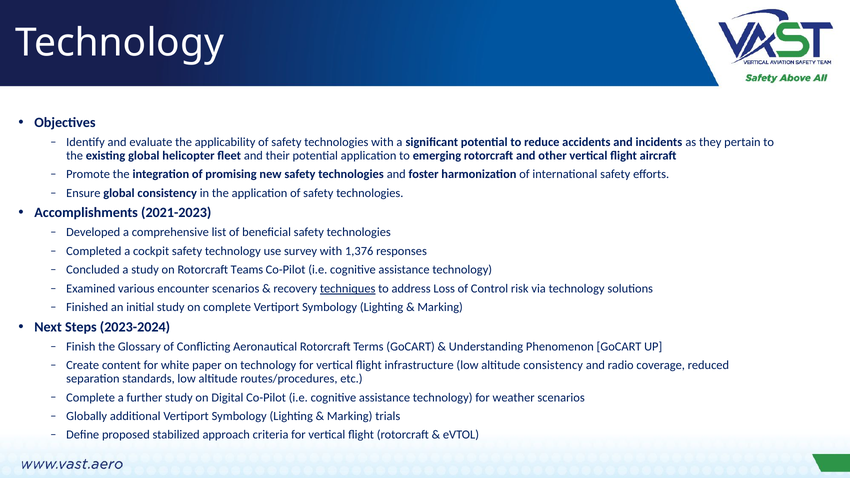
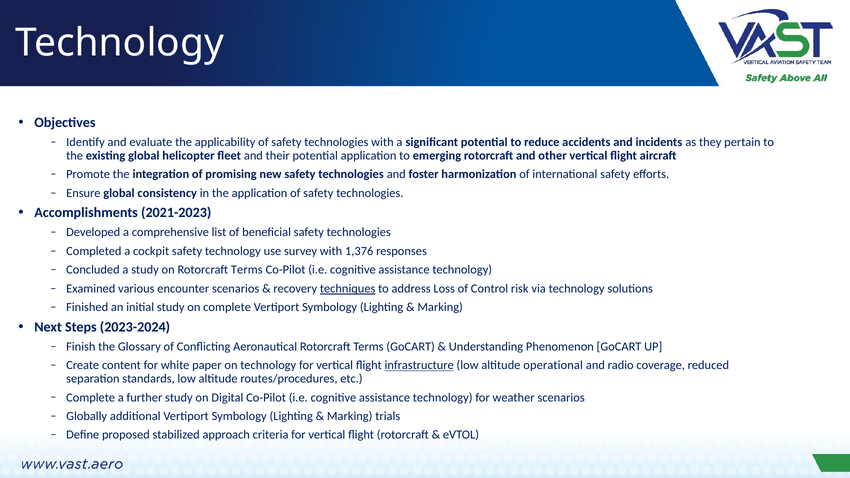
on Rotorcraft Teams: Teams -> Terms (247, 270)
infrastructure underline: none -> present (419, 365)
altitude consistency: consistency -> operational (553, 365)
